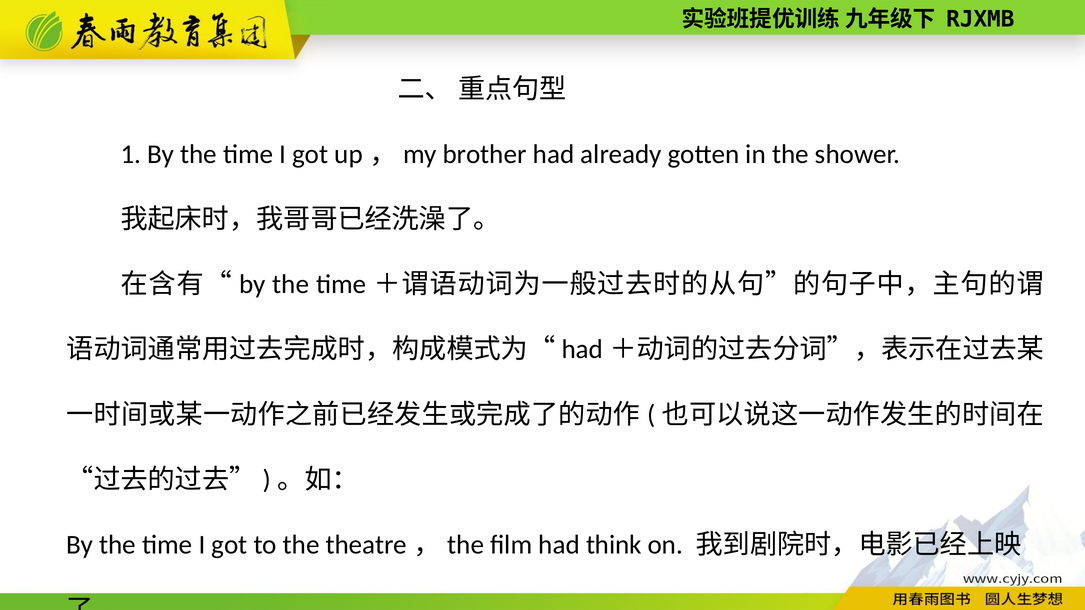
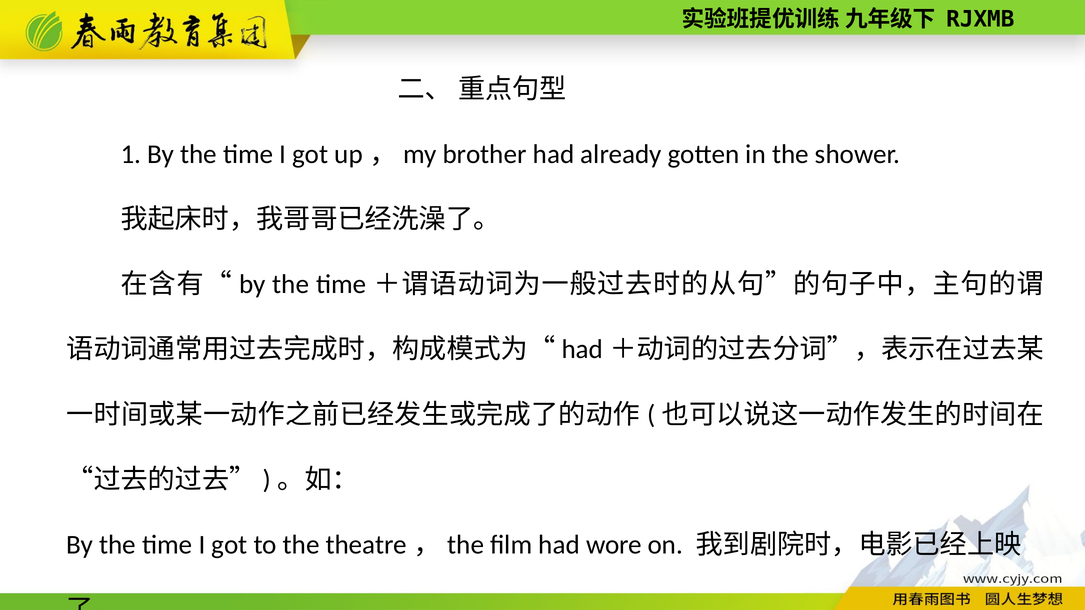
think: think -> wore (614, 545)
